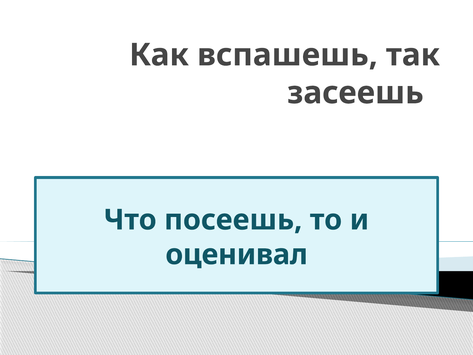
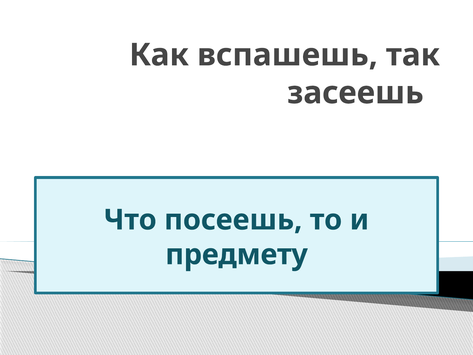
оценивал: оценивал -> предмету (237, 254)
